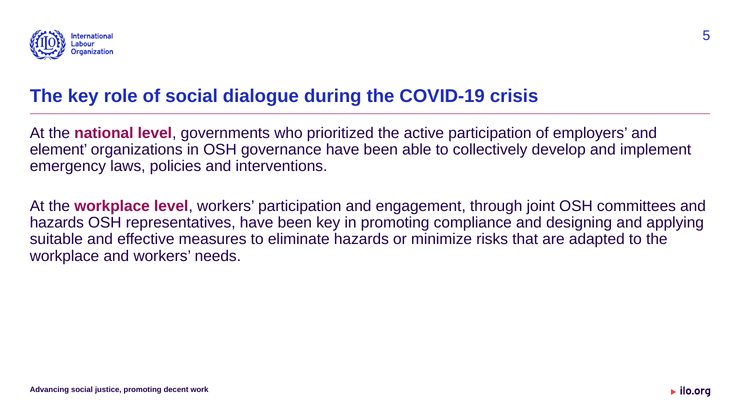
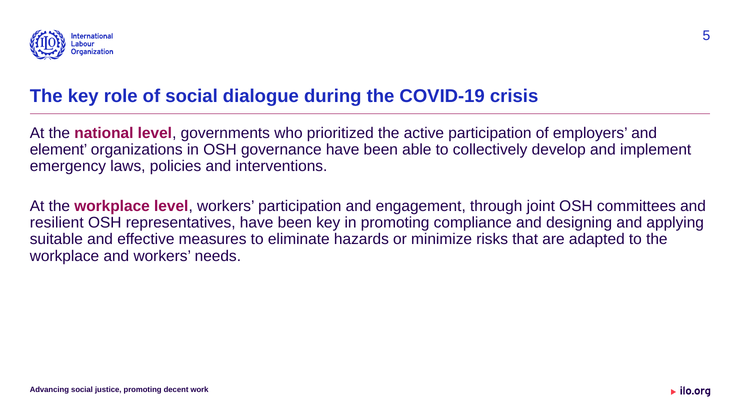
hazards: hazards -> resilient (57, 223)
